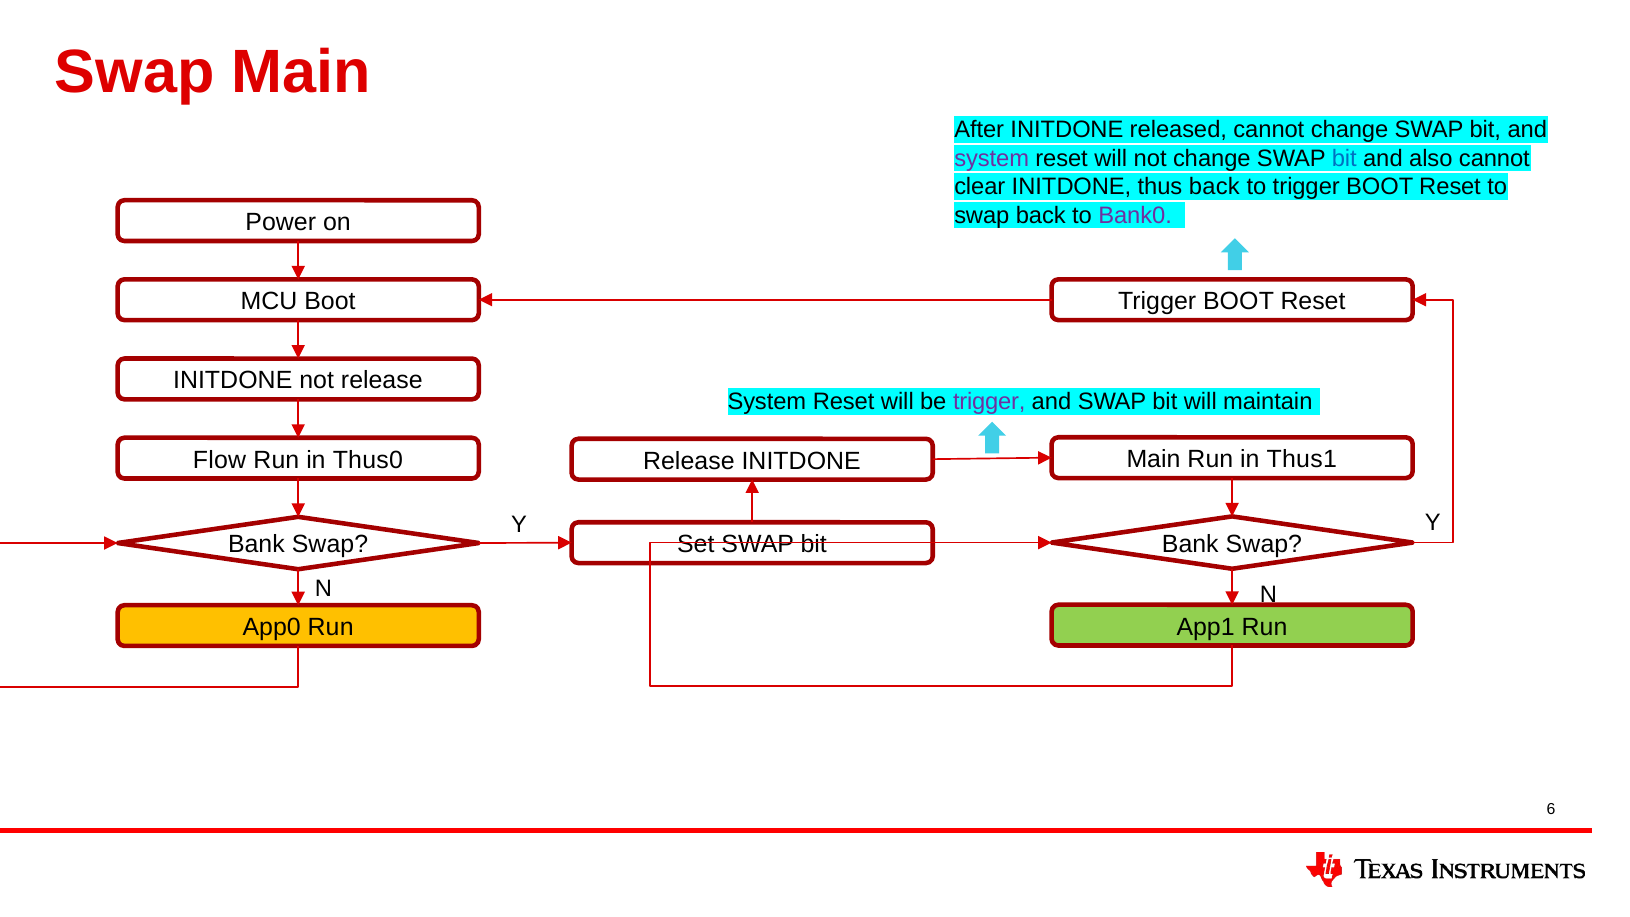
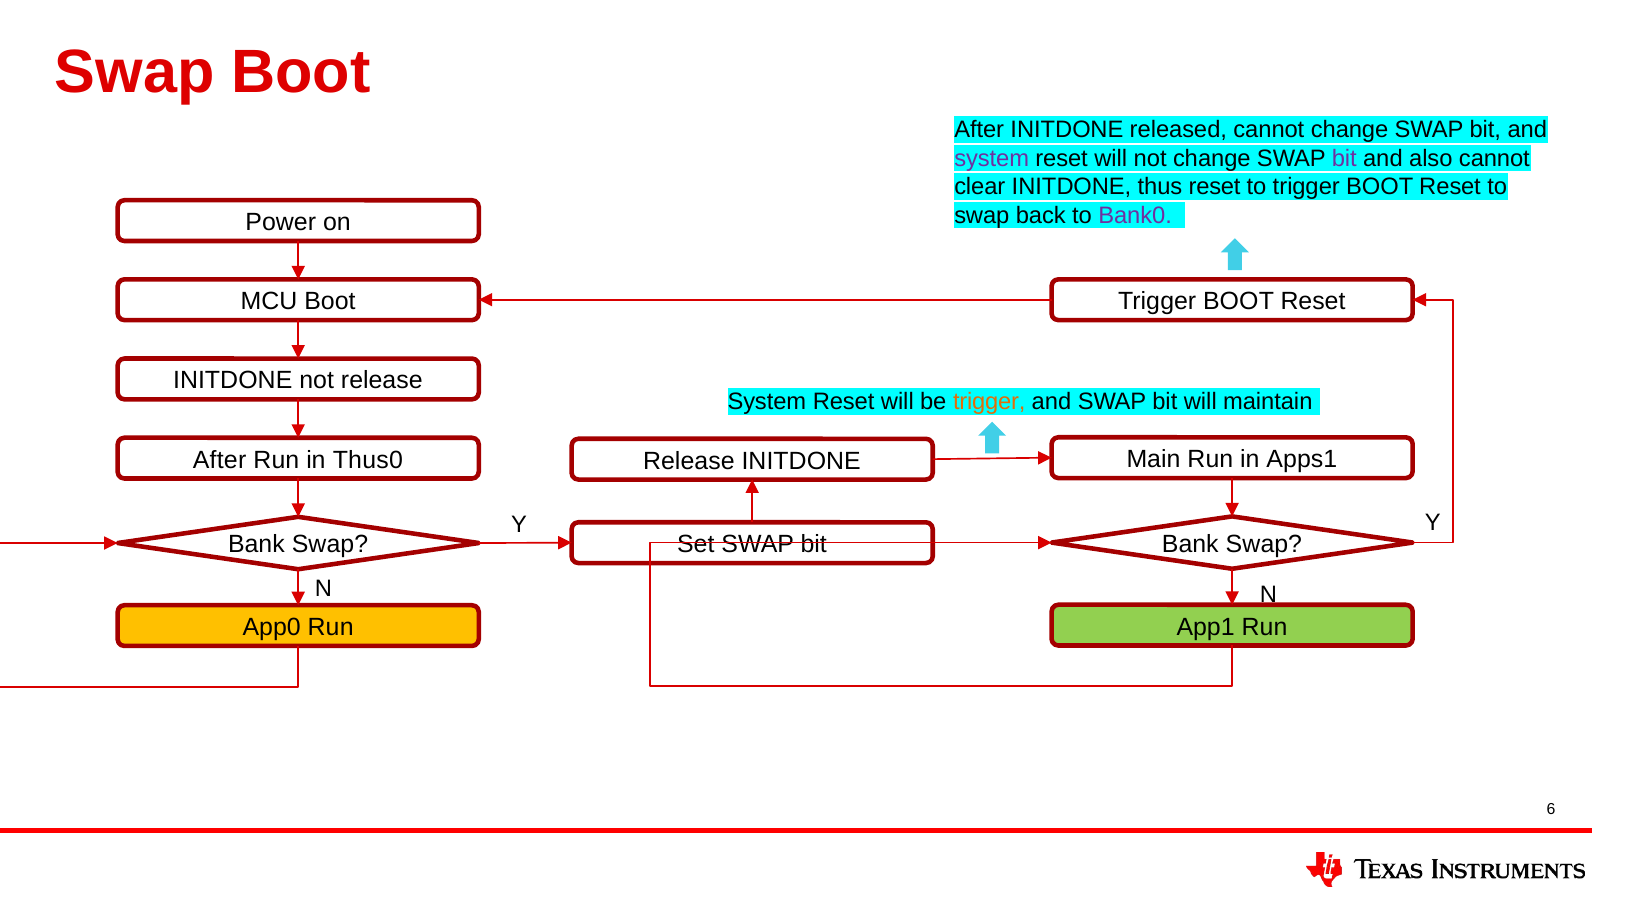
Swap Main: Main -> Boot (301, 72)
bit colour: blue -> purple (1344, 159)
thus back: back -> reset (1215, 187)
trigger colour: purple -> orange (989, 402)
Flow: Flow -> After (220, 460)
Thus1: Thus1 -> Apps1 (1302, 459)
